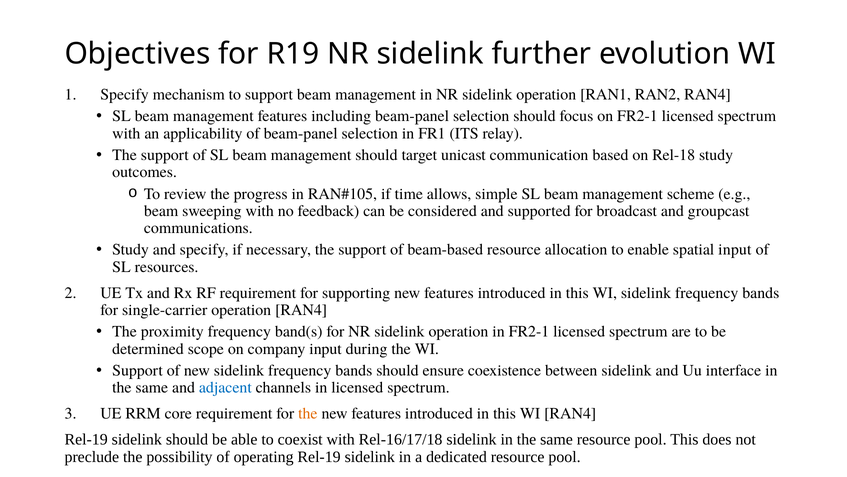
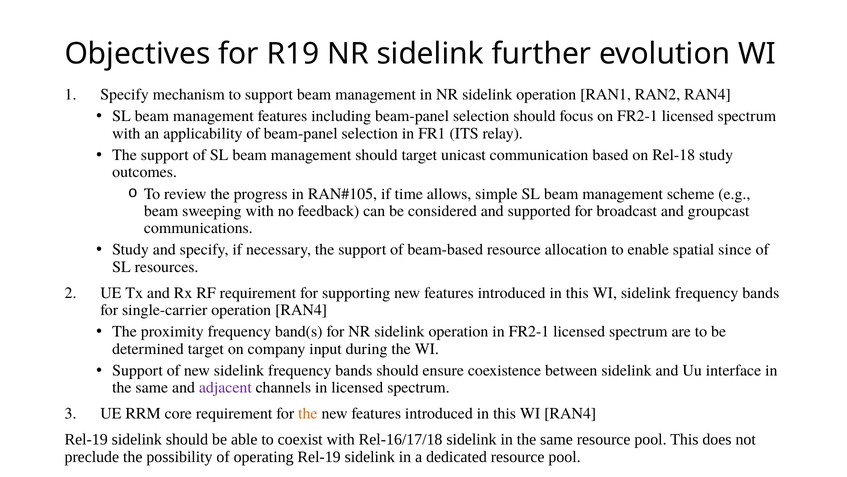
spatial input: input -> since (735, 249)
determined scope: scope -> target (206, 348)
adjacent colour: blue -> purple (225, 387)
